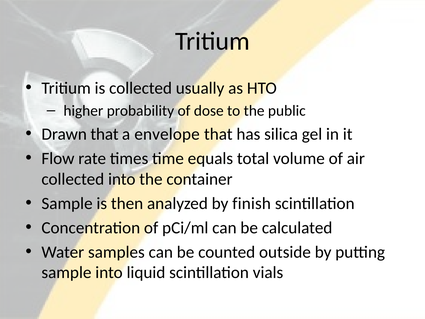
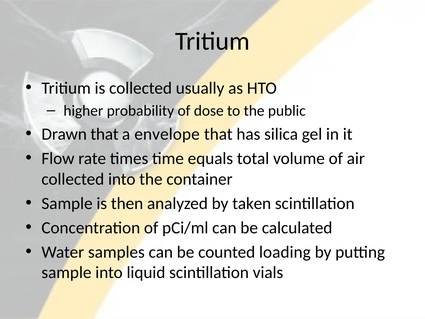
finish: finish -> taken (252, 203)
outside: outside -> loading (285, 252)
